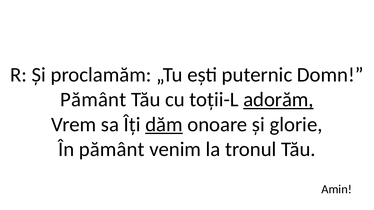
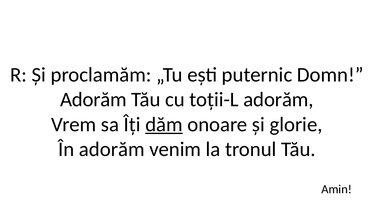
Pământ: Pământ -> Adorăm (93, 100)
adorăm underline: present -> none (278, 100)
În pământ: pământ -> adorăm (112, 150)
